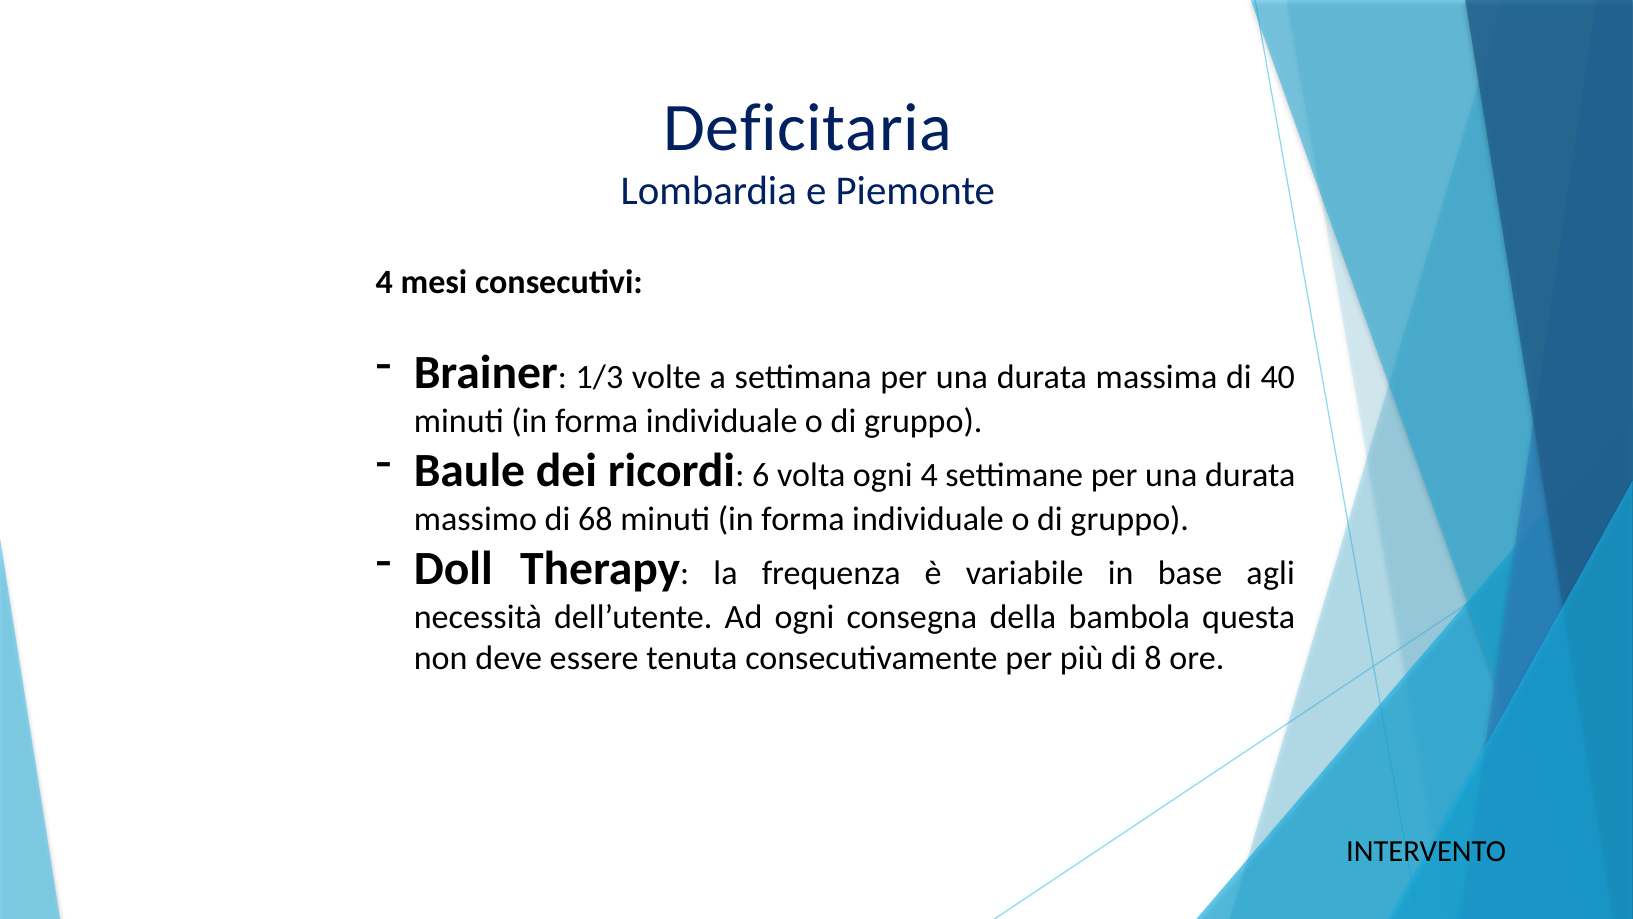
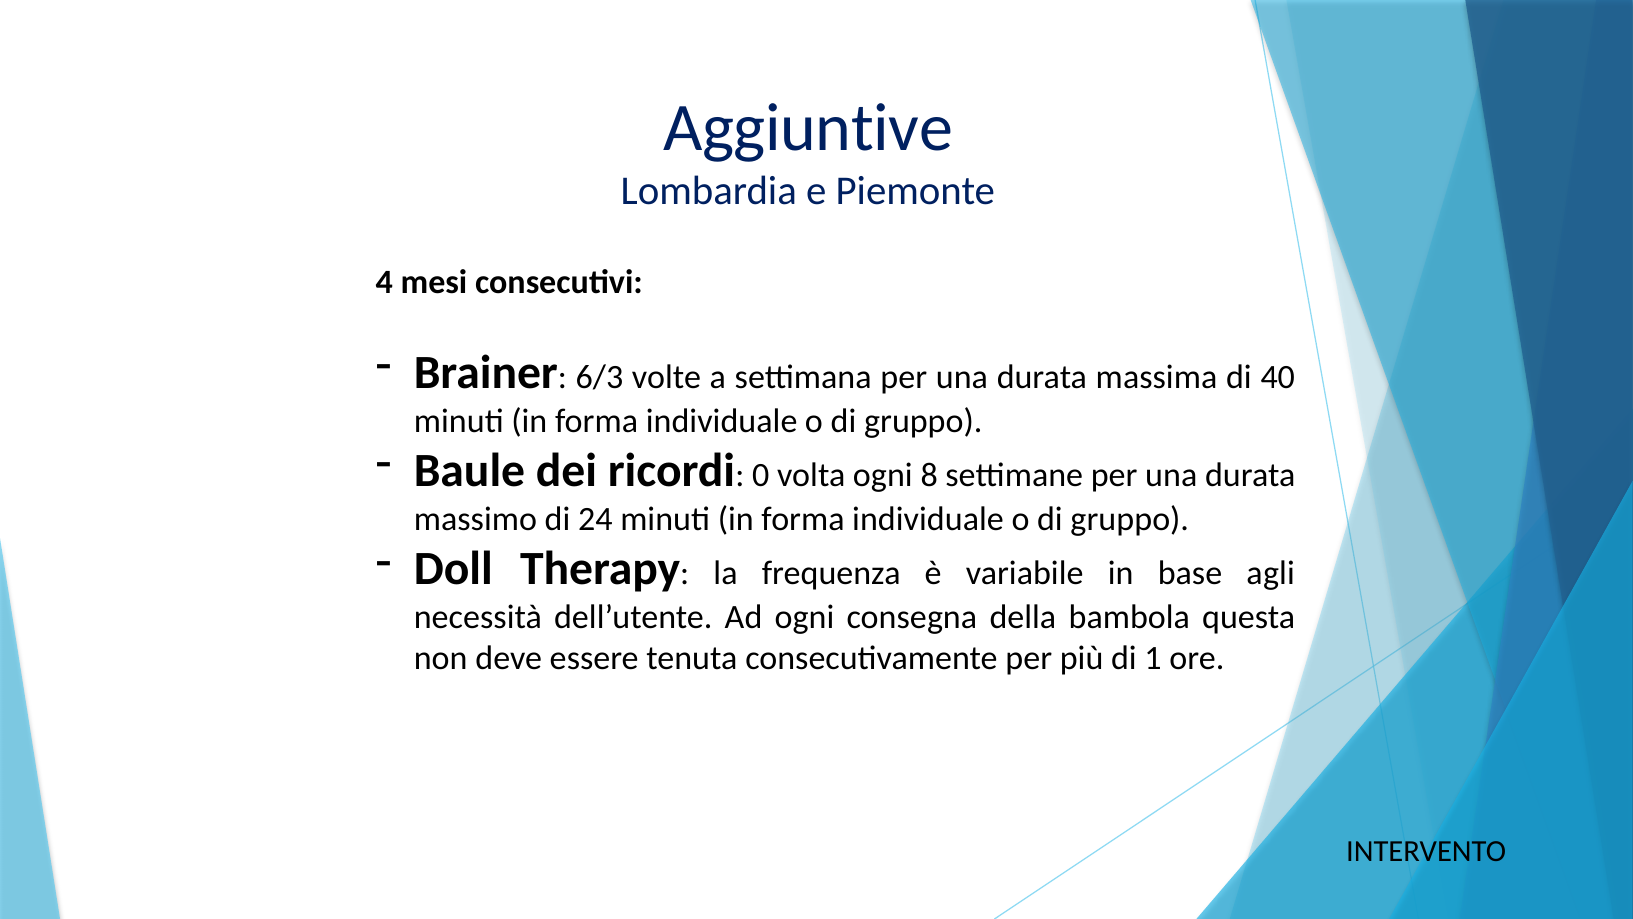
Deficitaria: Deficitaria -> Aggiuntive (808, 128)
1/3: 1/3 -> 6/3 (599, 377)
6: 6 -> 0 (761, 475)
ogni 4: 4 -> 8 (929, 475)
68: 68 -> 24 (595, 519)
8: 8 -> 1 (1153, 658)
